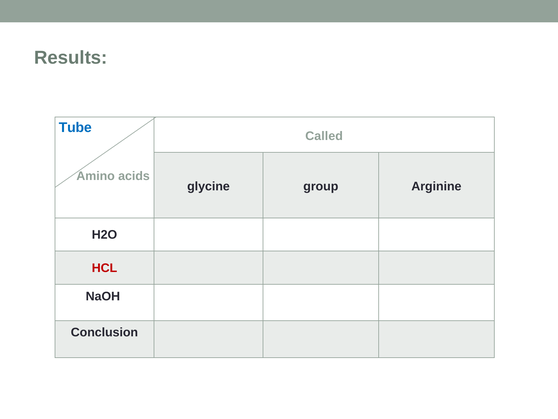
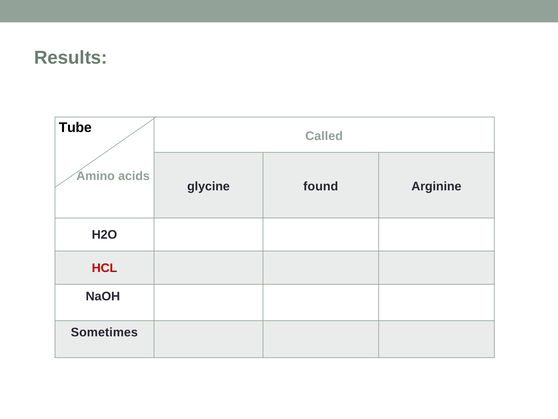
Tube colour: blue -> black (75, 127)
group: group -> found (321, 186)
Conclusion: Conclusion -> Sometimes (104, 332)
